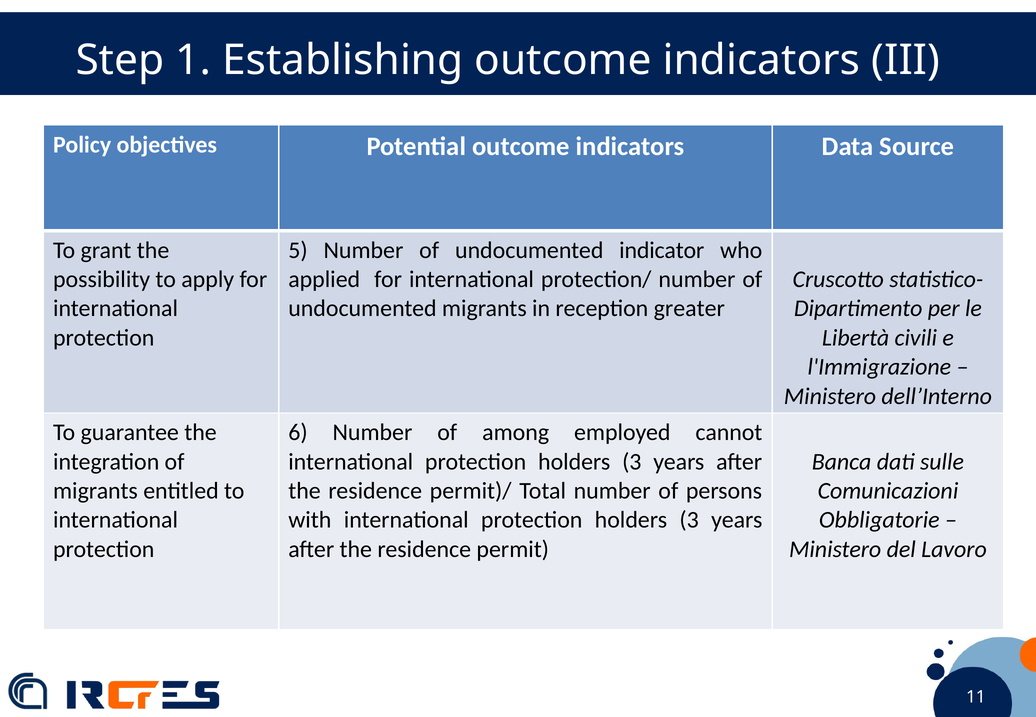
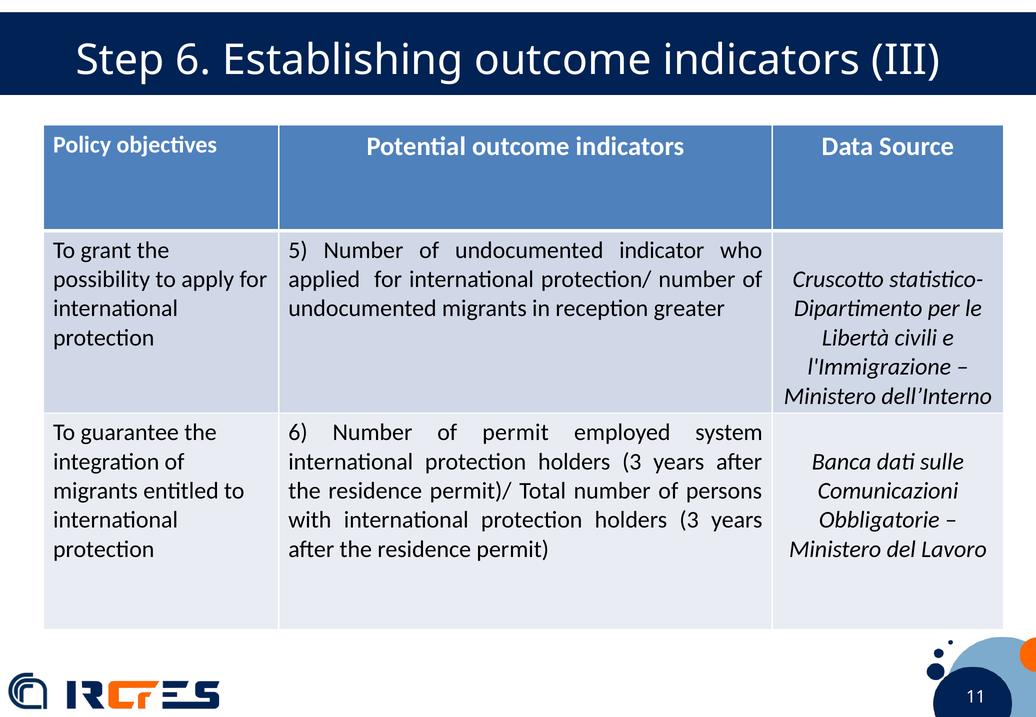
Step 1: 1 -> 6 (193, 60)
of among: among -> permit (516, 433)
cannot: cannot -> system (729, 433)
